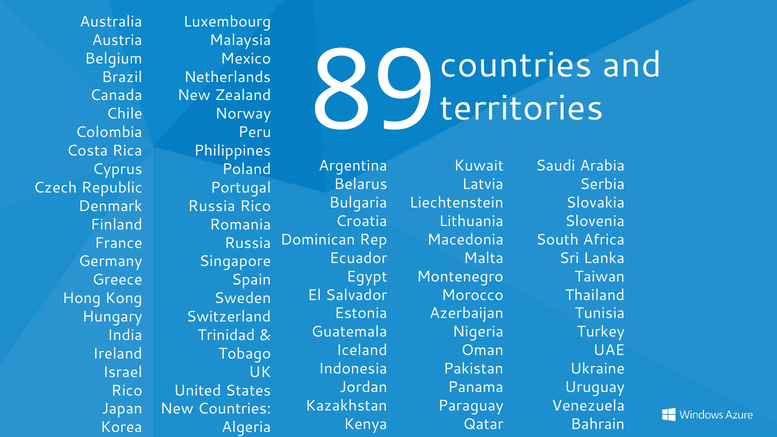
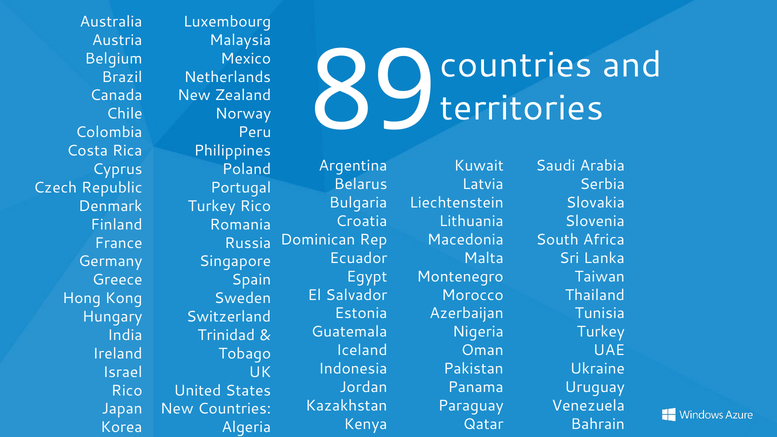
Russia: Russia -> Turkey (212, 206)
